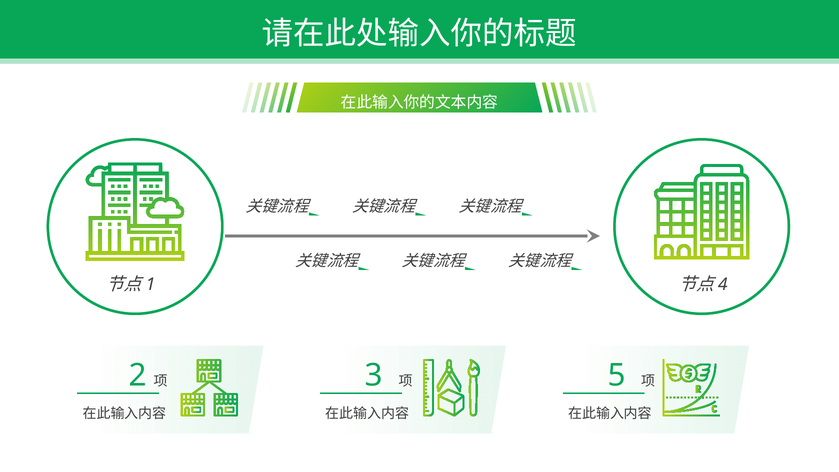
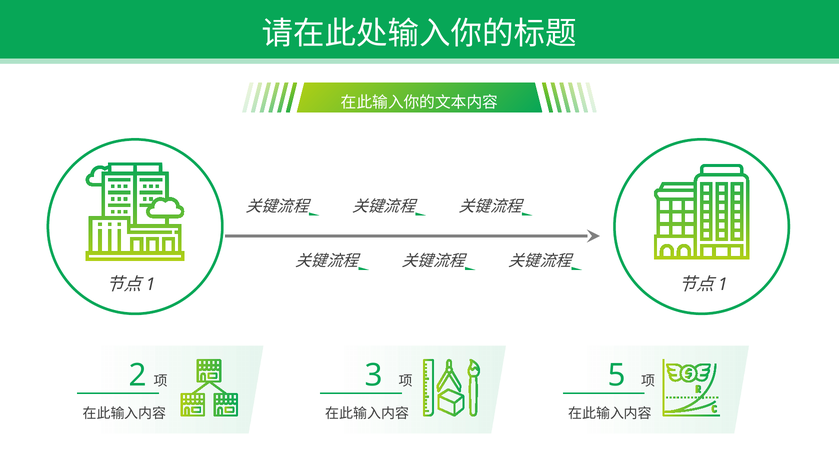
4: 4 -> 1 (723, 284)
